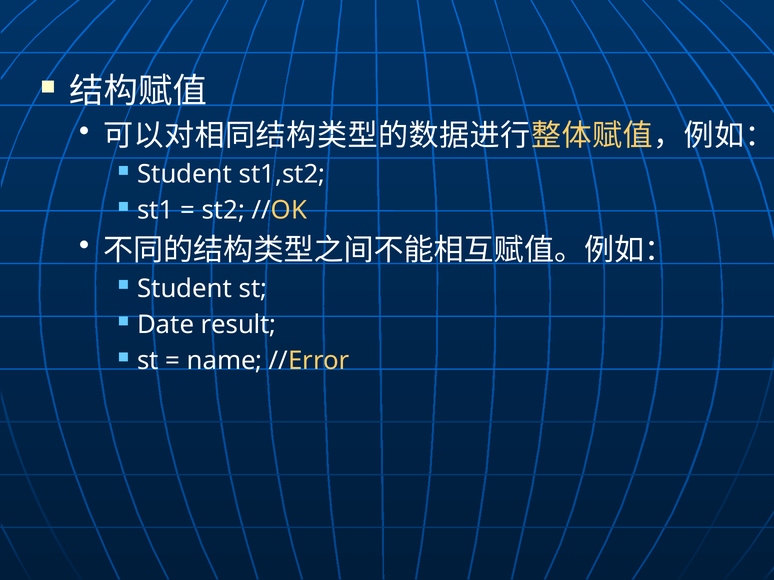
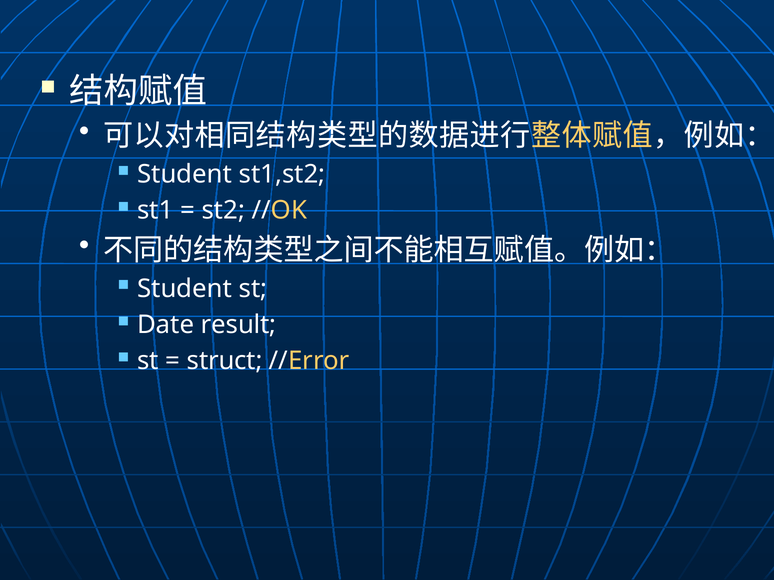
name: name -> struct (225, 361)
